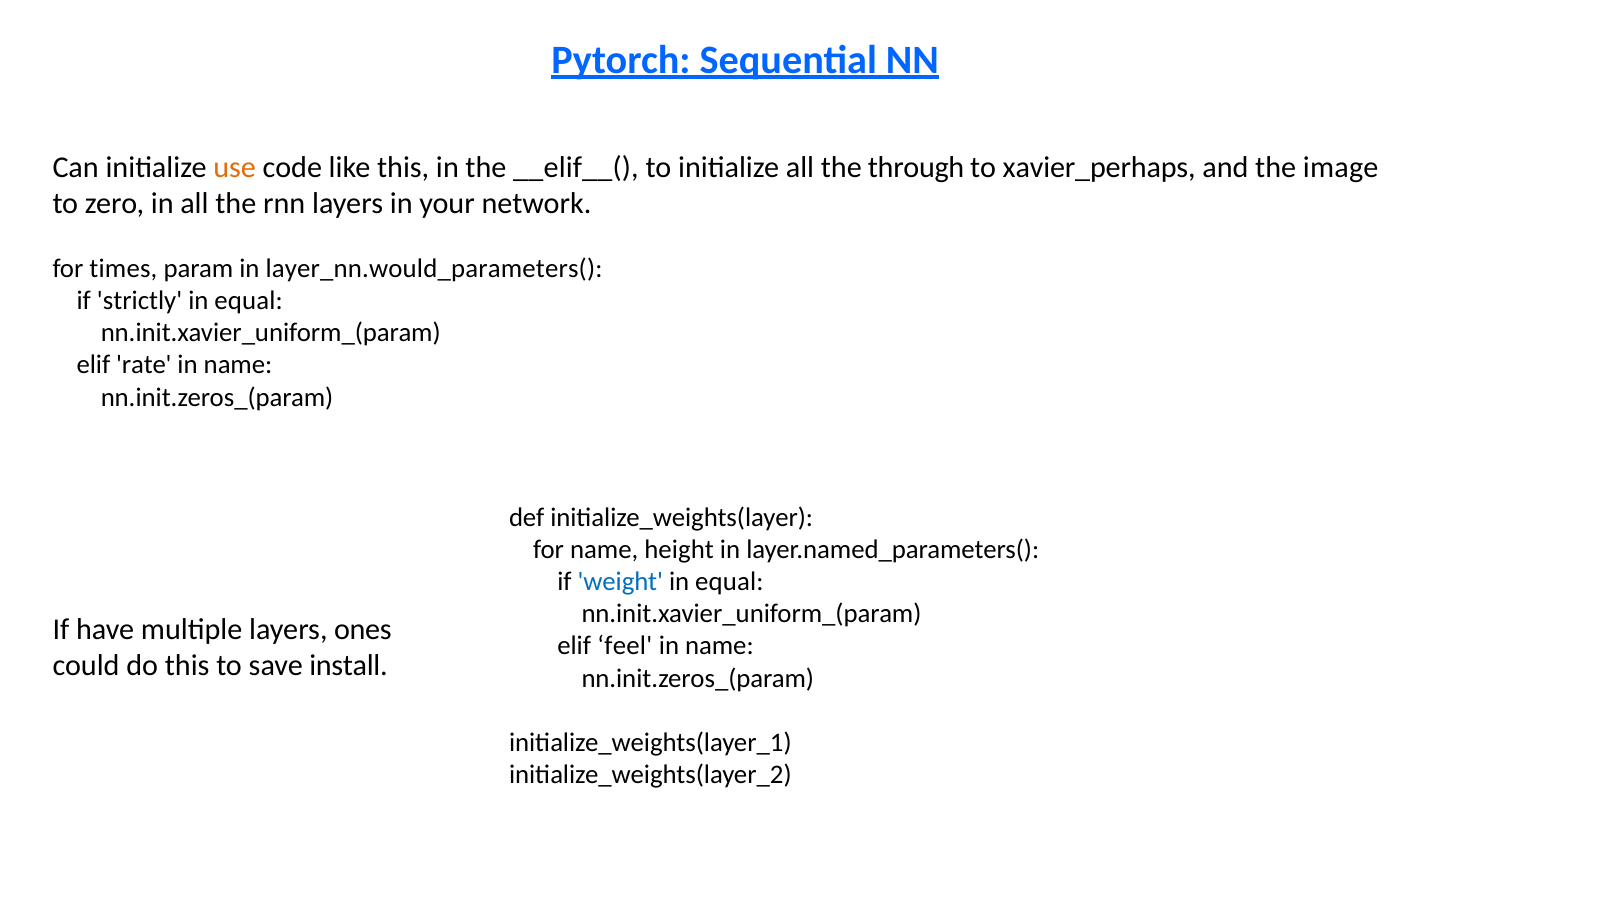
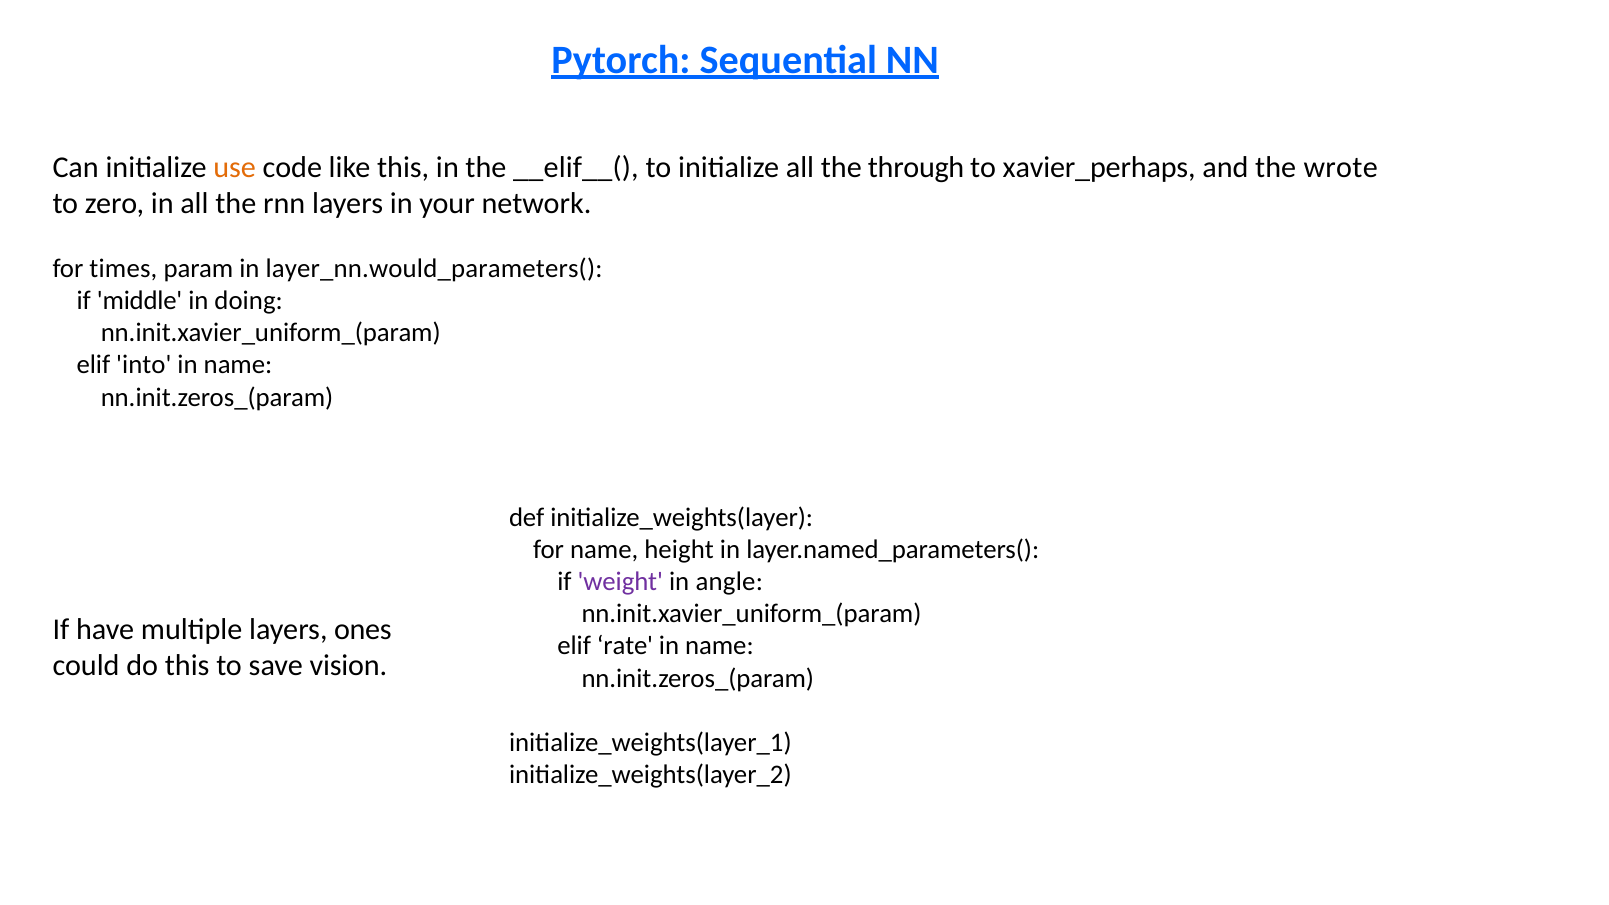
image: image -> wrote (1341, 168)
strictly: strictly -> middle (140, 301)
equal: equal -> doing (249, 301)
rate: rate -> into (144, 365)
weight colour: blue -> purple (620, 582)
equal: equal -> angle (729, 582)
feel: feel -> rate (625, 646)
install: install -> vision (348, 665)
